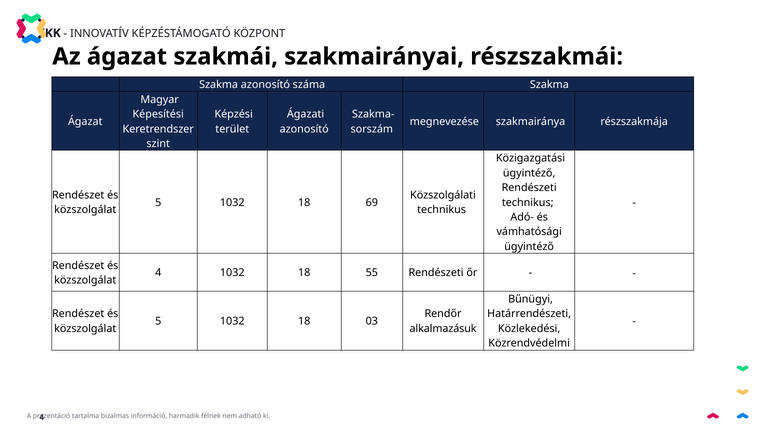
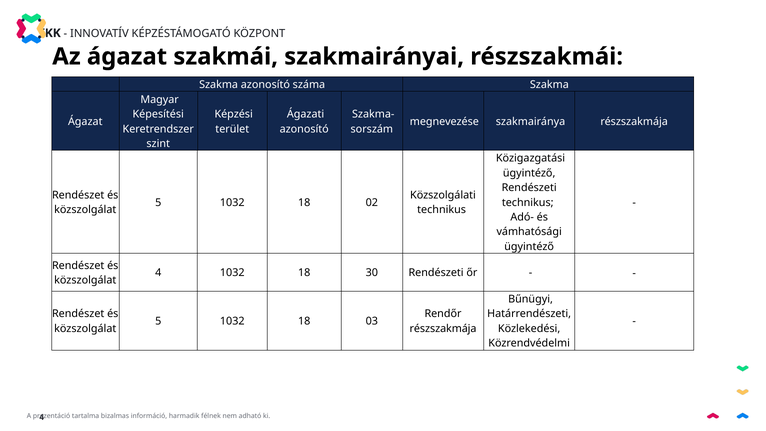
69: 69 -> 02 (372, 202)
55: 55 -> 30 (372, 273)
alkalmazásuk: alkalmazásuk -> részszakmája (443, 328)
